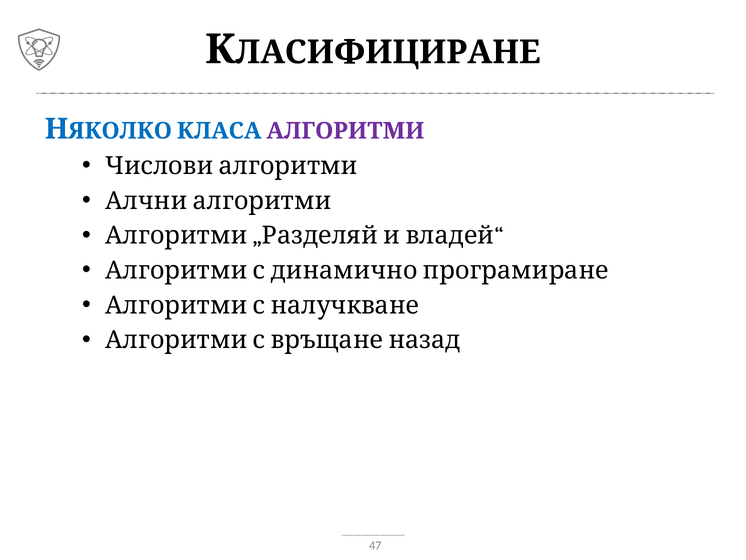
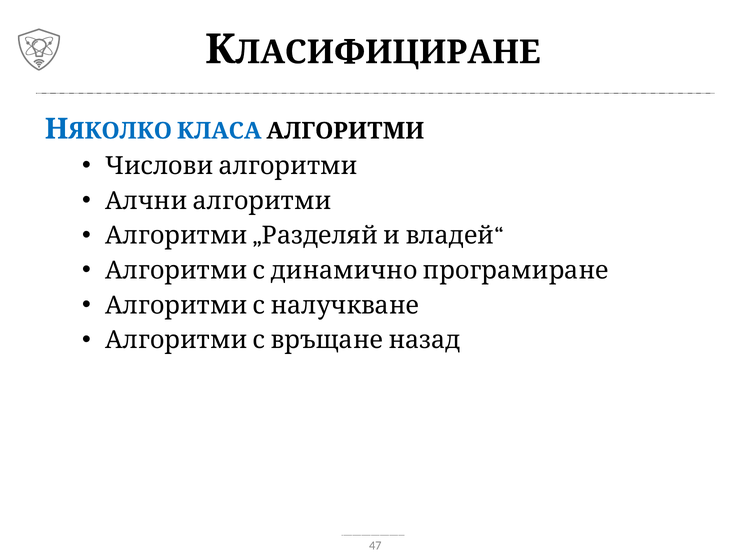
АЛГОРИТМИ colour: purple -> black (345, 131)
